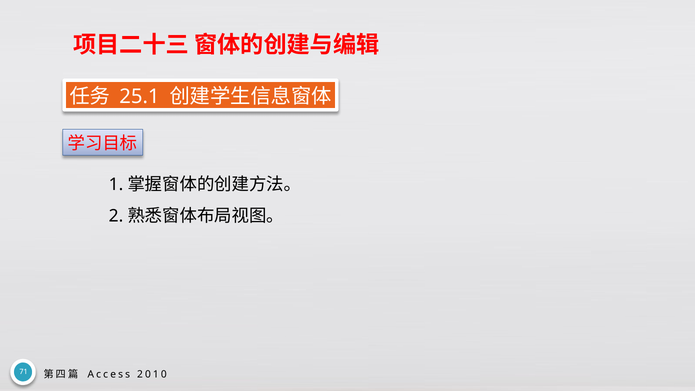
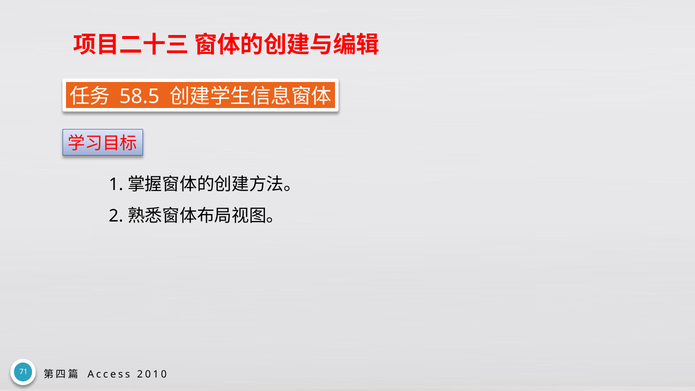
25.1: 25.1 -> 58.5 (139, 97)
